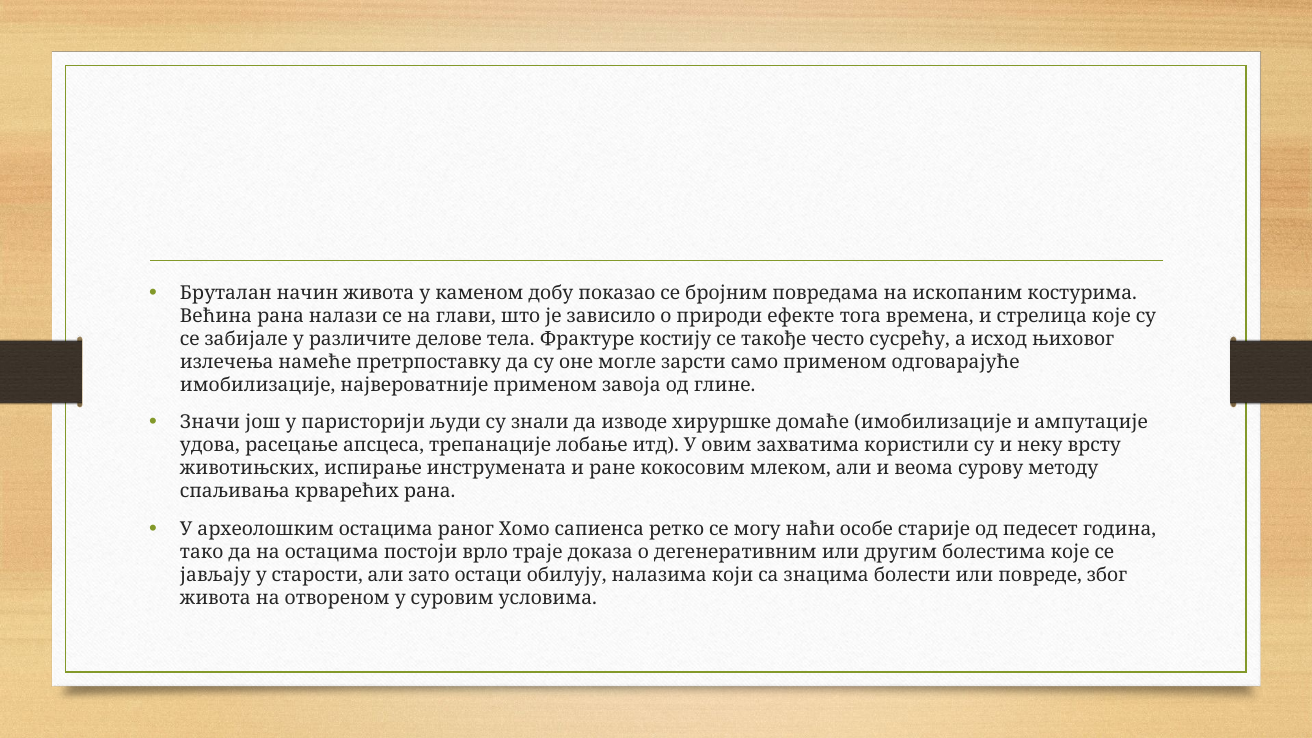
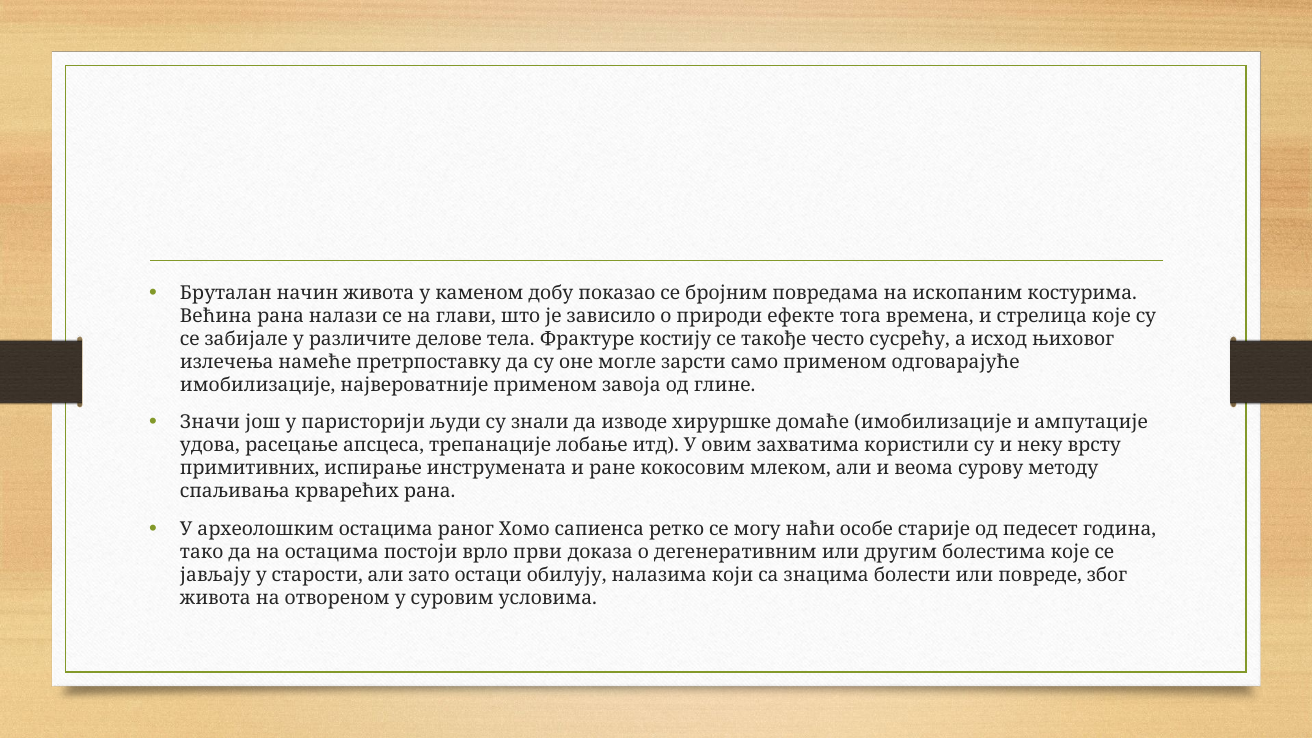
животињских: животињских -> примитивних (250, 468)
траје: траје -> први (538, 552)
